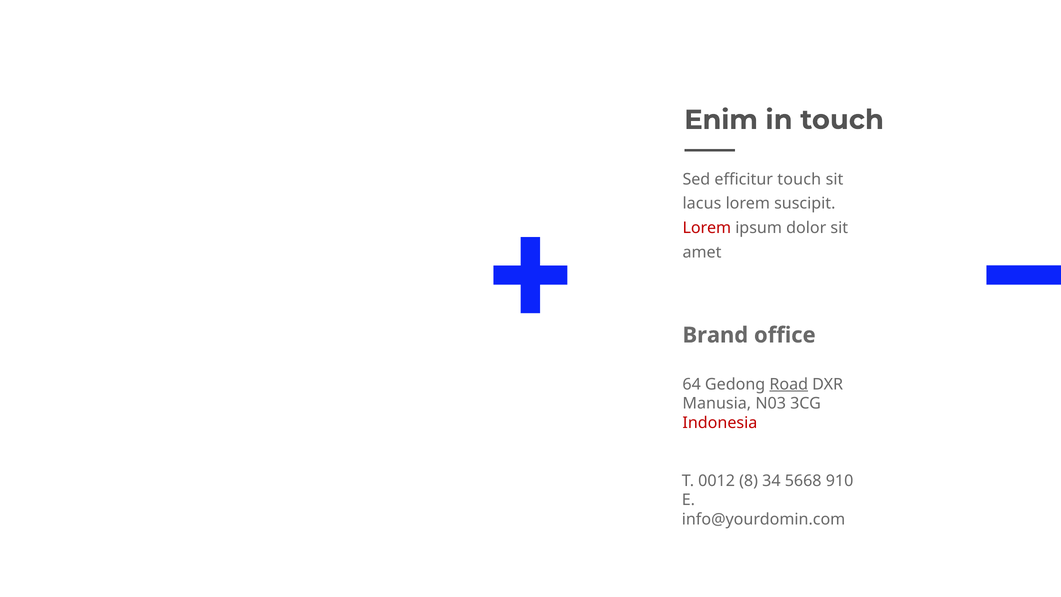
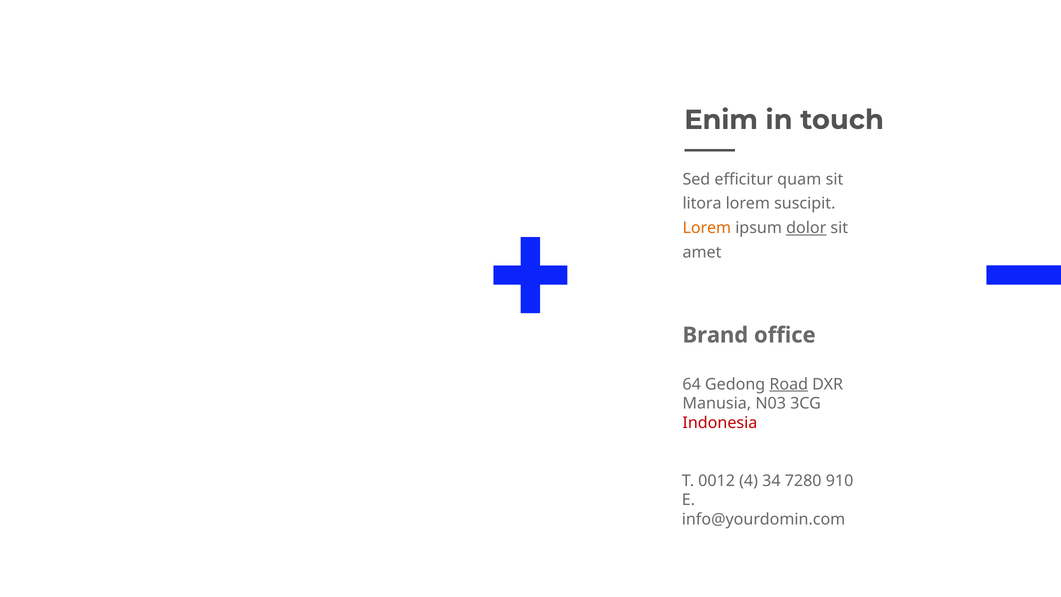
efficitur touch: touch -> quam (799, 179)
lacus: lacus -> litora (702, 204)
Lorem colour: red -> orange (707, 228)
dolor underline: none -> present (806, 228)
8: 8 -> 4 (749, 481)
5668: 5668 -> 7280 (803, 481)
